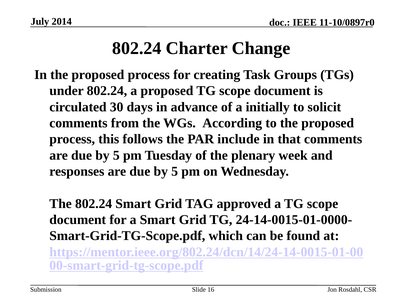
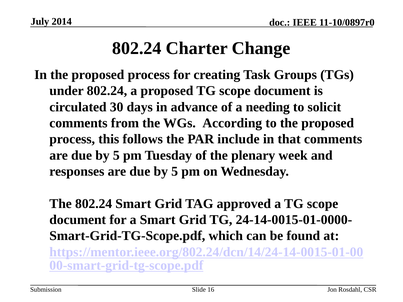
initially: initially -> needing (268, 107)
